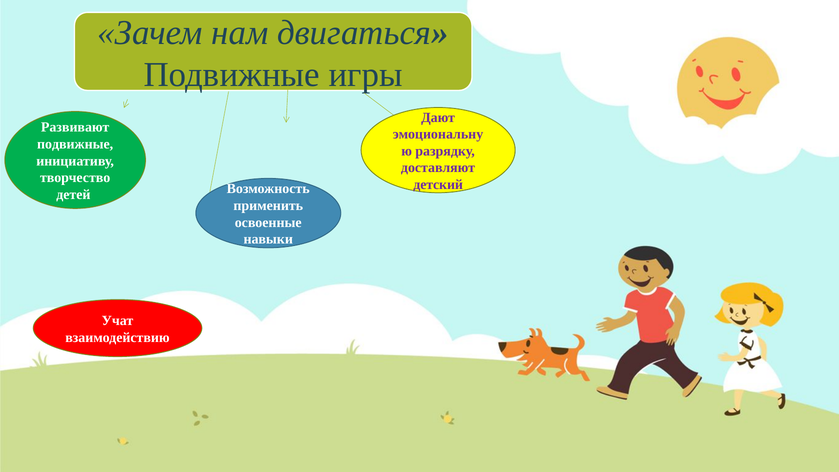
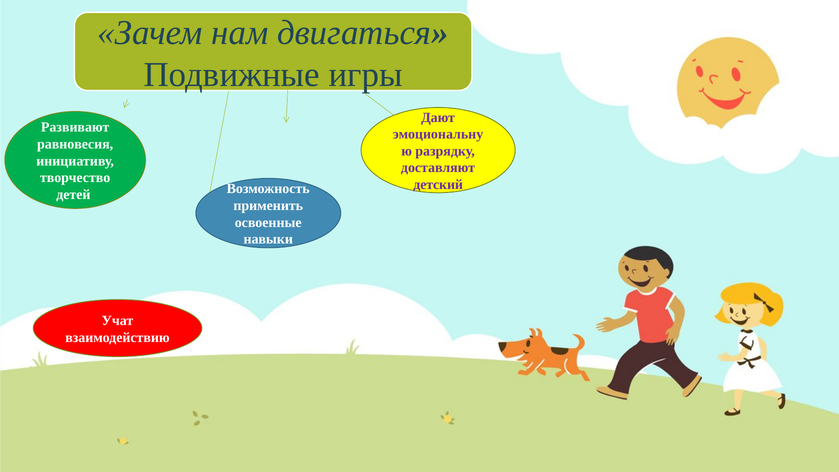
подвижные: подвижные -> равновесия (75, 144)
